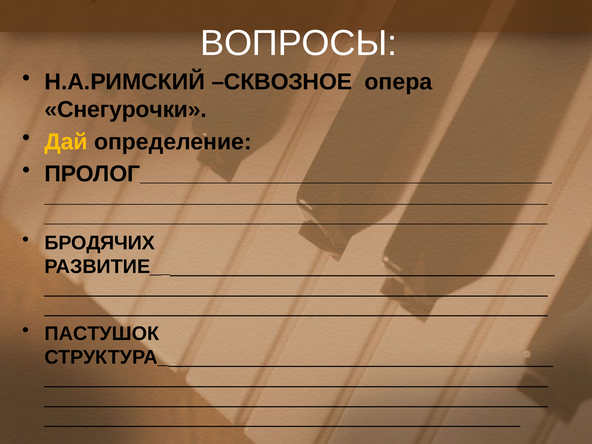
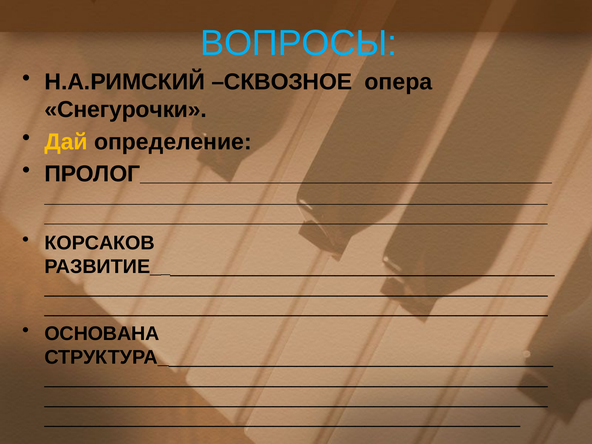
ВОПРОСЫ colour: white -> light blue (299, 43)
БРОДЯЧИХ: БРОДЯЧИХ -> КОРСАКОВ (100, 243)
ПАСТУШОК: ПАСТУШОК -> ОСНОВАНА (102, 334)
